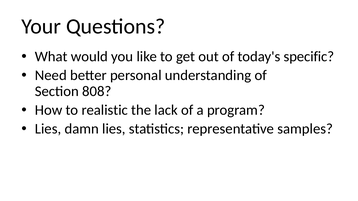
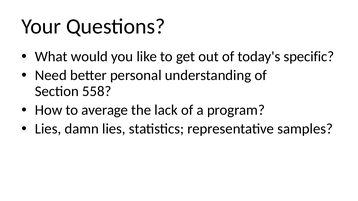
808: 808 -> 558 (97, 91)
realistic: realistic -> average (105, 110)
